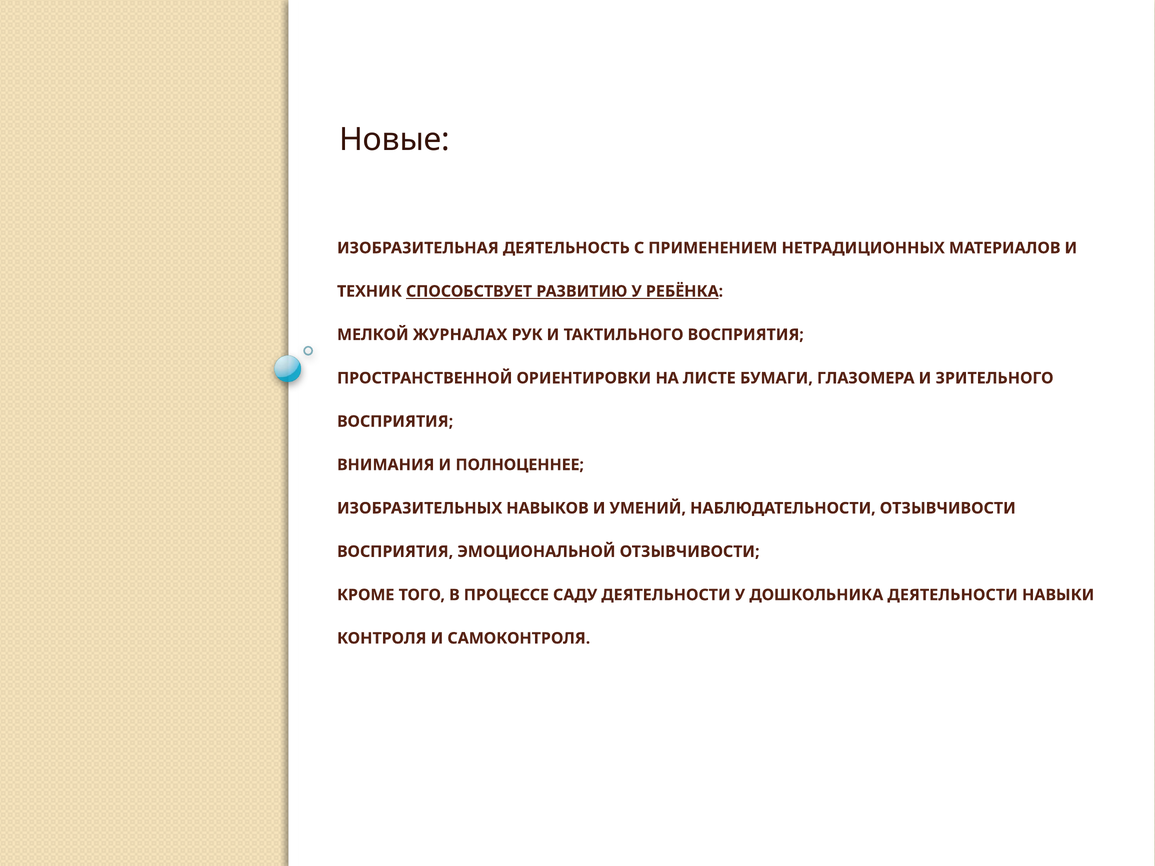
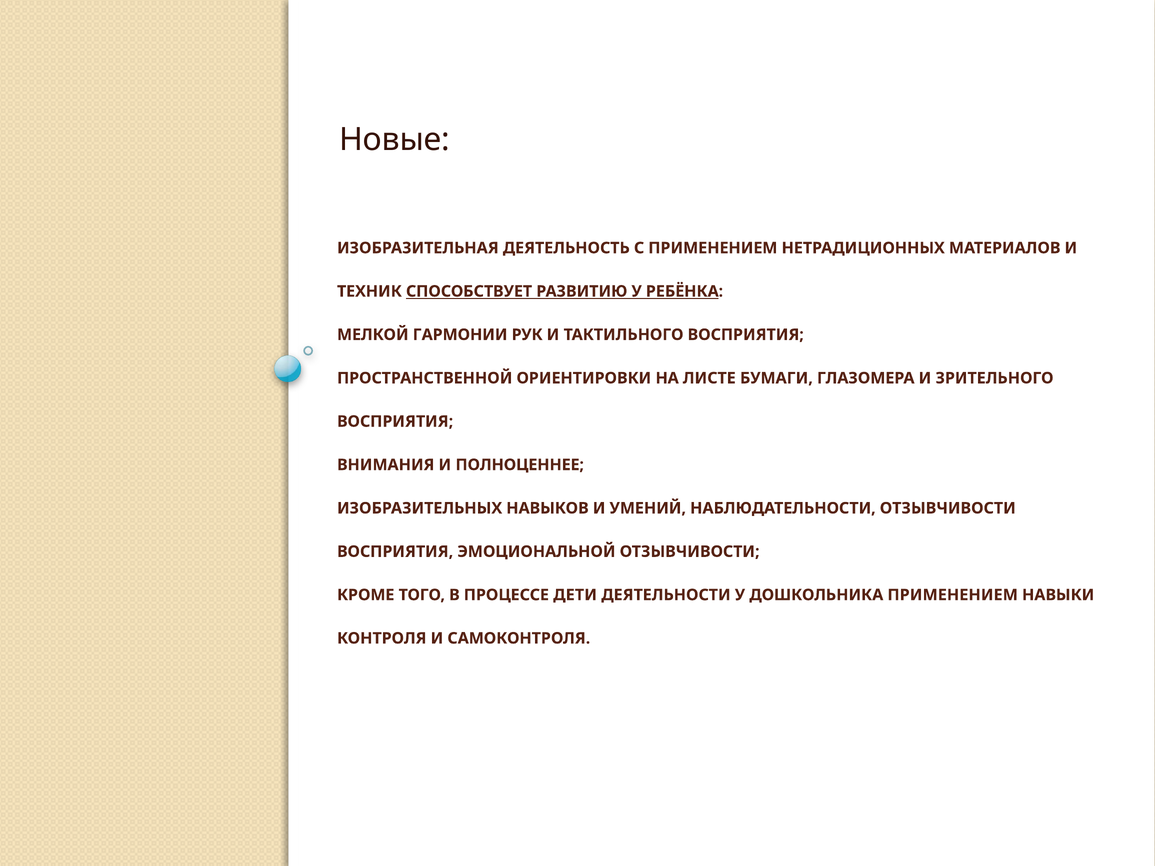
ЖУРНАЛАХ: ЖУРНАЛАХ -> ГАРМОНИИ (460, 335)
САДУ: САДУ -> ДЕТИ (575, 595)
ДОШКОЛЬНИКА ДЕЯТЕЛЬНОСТИ: ДЕЯТЕЛЬНОСТИ -> ПРИМЕНЕНИЕМ (953, 595)
